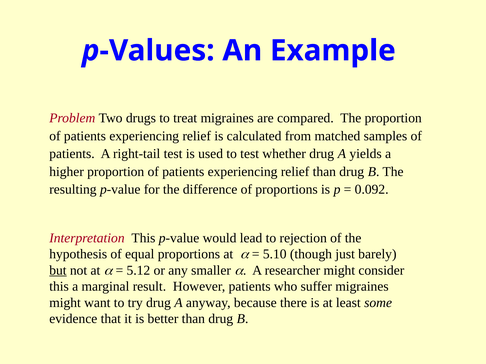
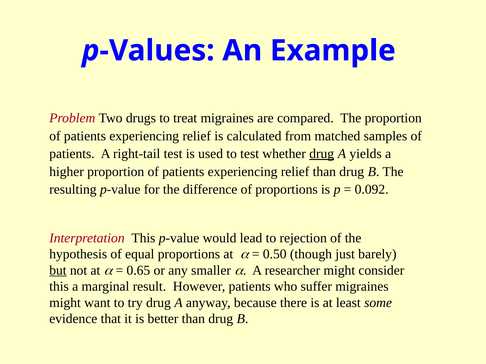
drug underline: none -> present (322, 154)
5.10: 5.10 -> 0.50 (275, 254)
5.12: 5.12 -> 0.65 (138, 271)
